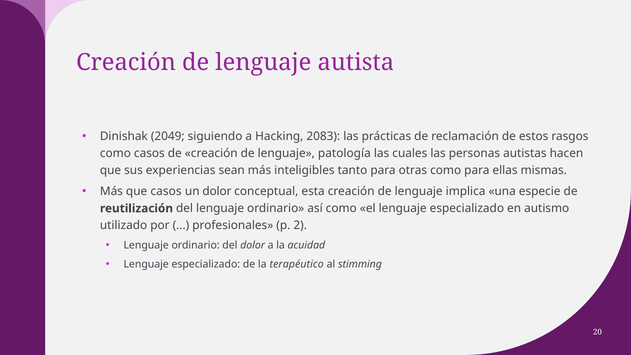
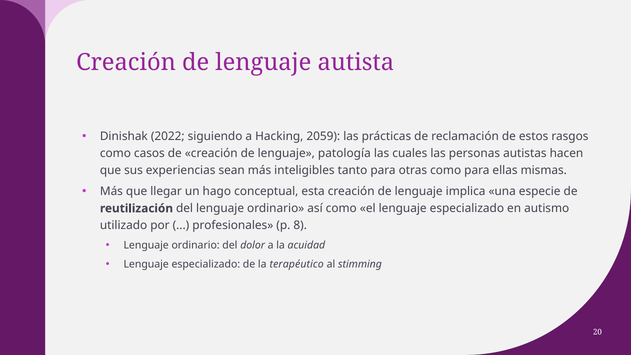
2049: 2049 -> 2022 (168, 136)
2083: 2083 -> 2059 (323, 136)
que casos: casos -> llegar (166, 191)
un dolor: dolor -> hago (217, 191)
2: 2 -> 8 (300, 225)
